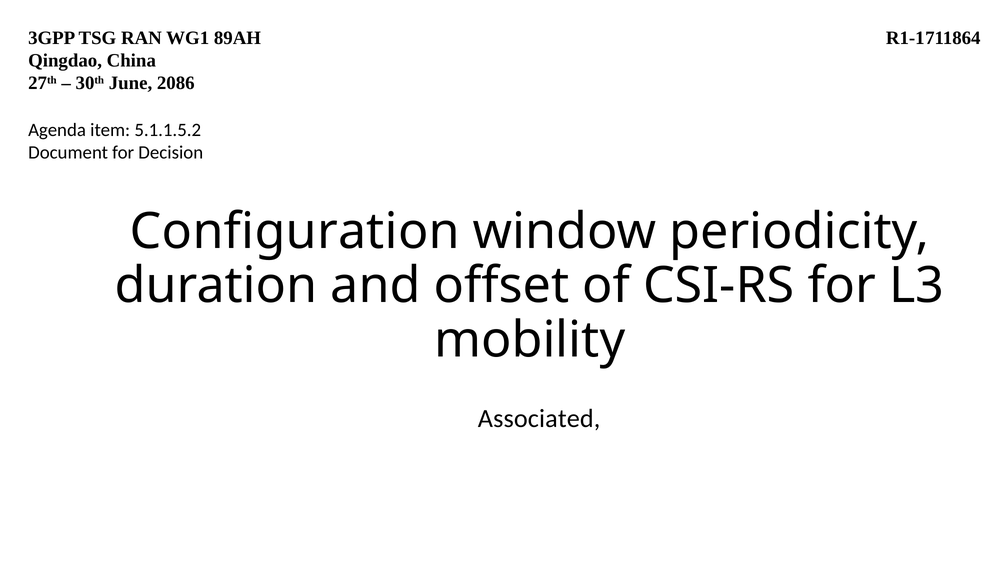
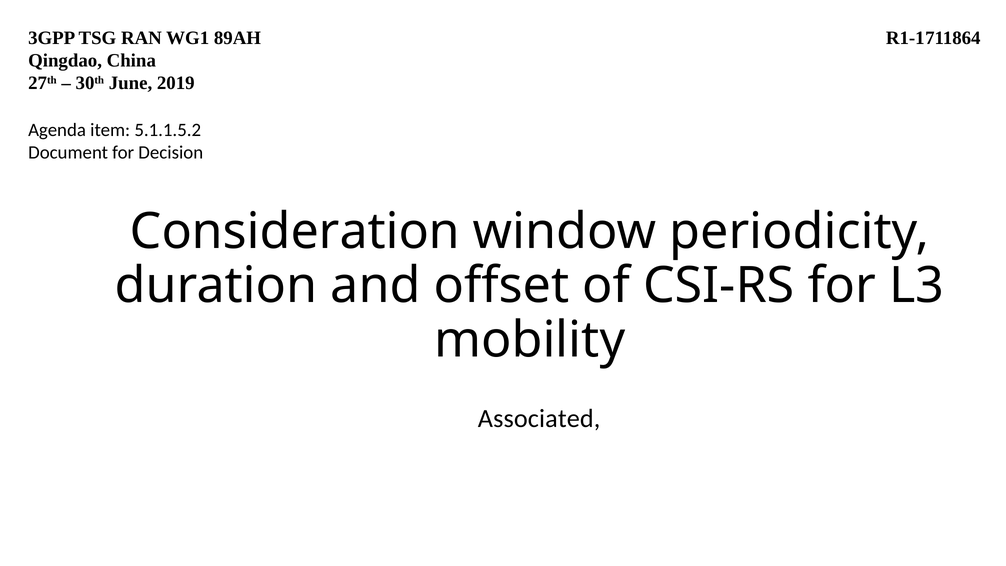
2086: 2086 -> 2019 (176, 83)
Configuration: Configuration -> Consideration (295, 231)
